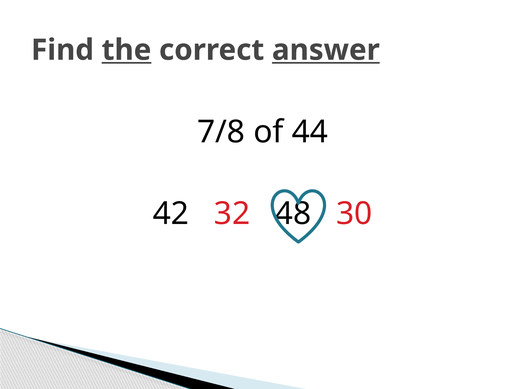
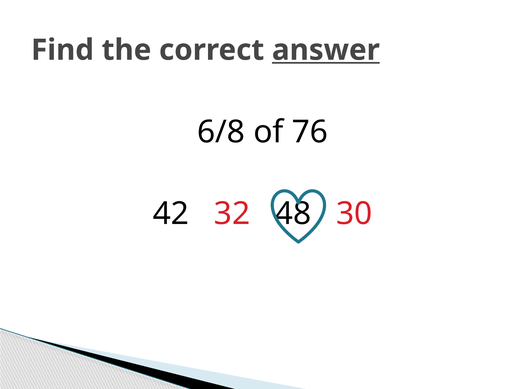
the underline: present -> none (126, 50)
7/8: 7/8 -> 6/8 (221, 132)
44: 44 -> 76 (310, 132)
